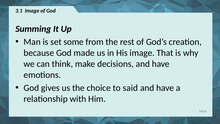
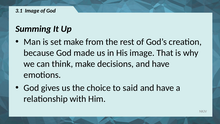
set some: some -> make (74, 42)
